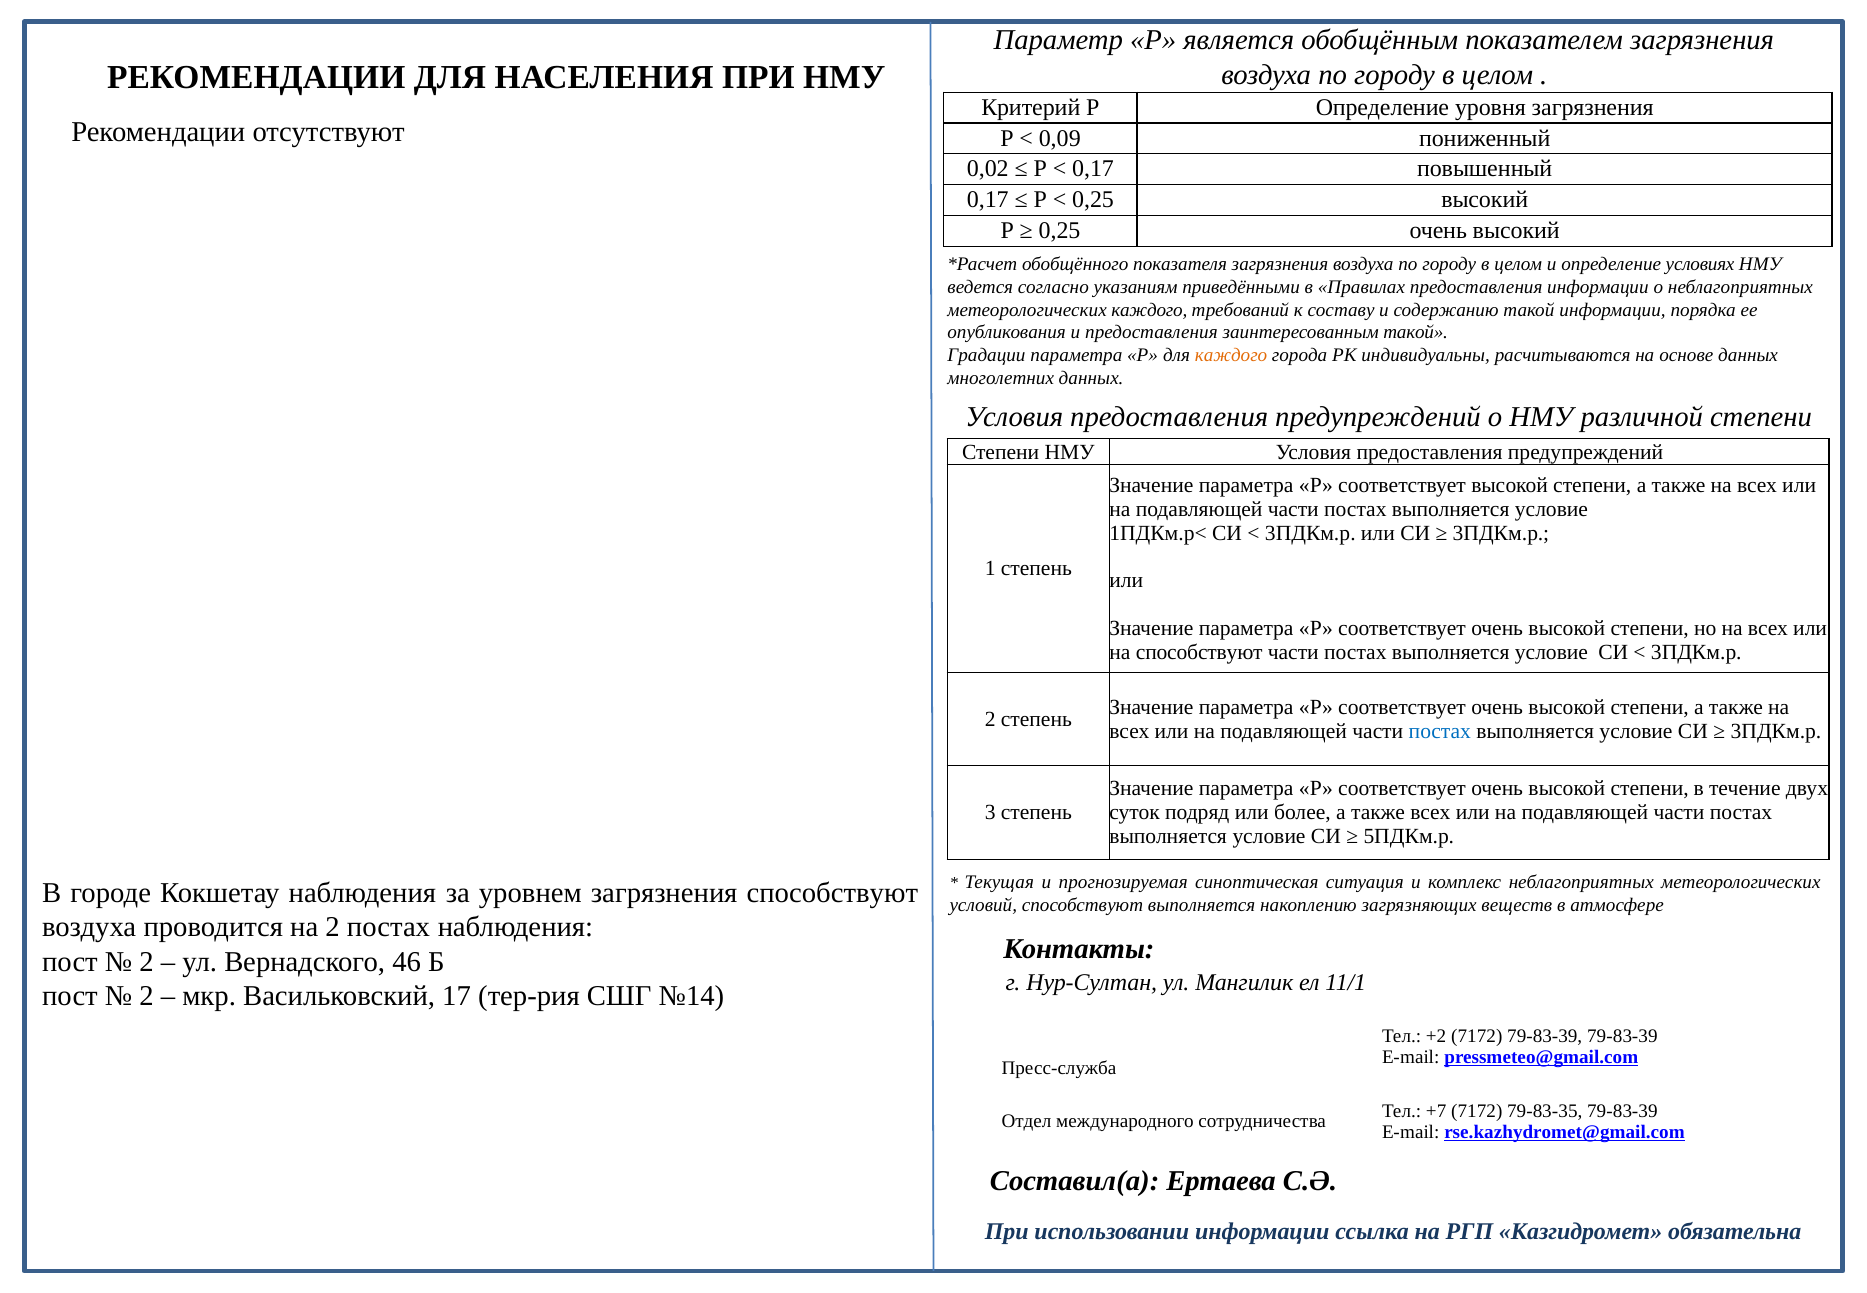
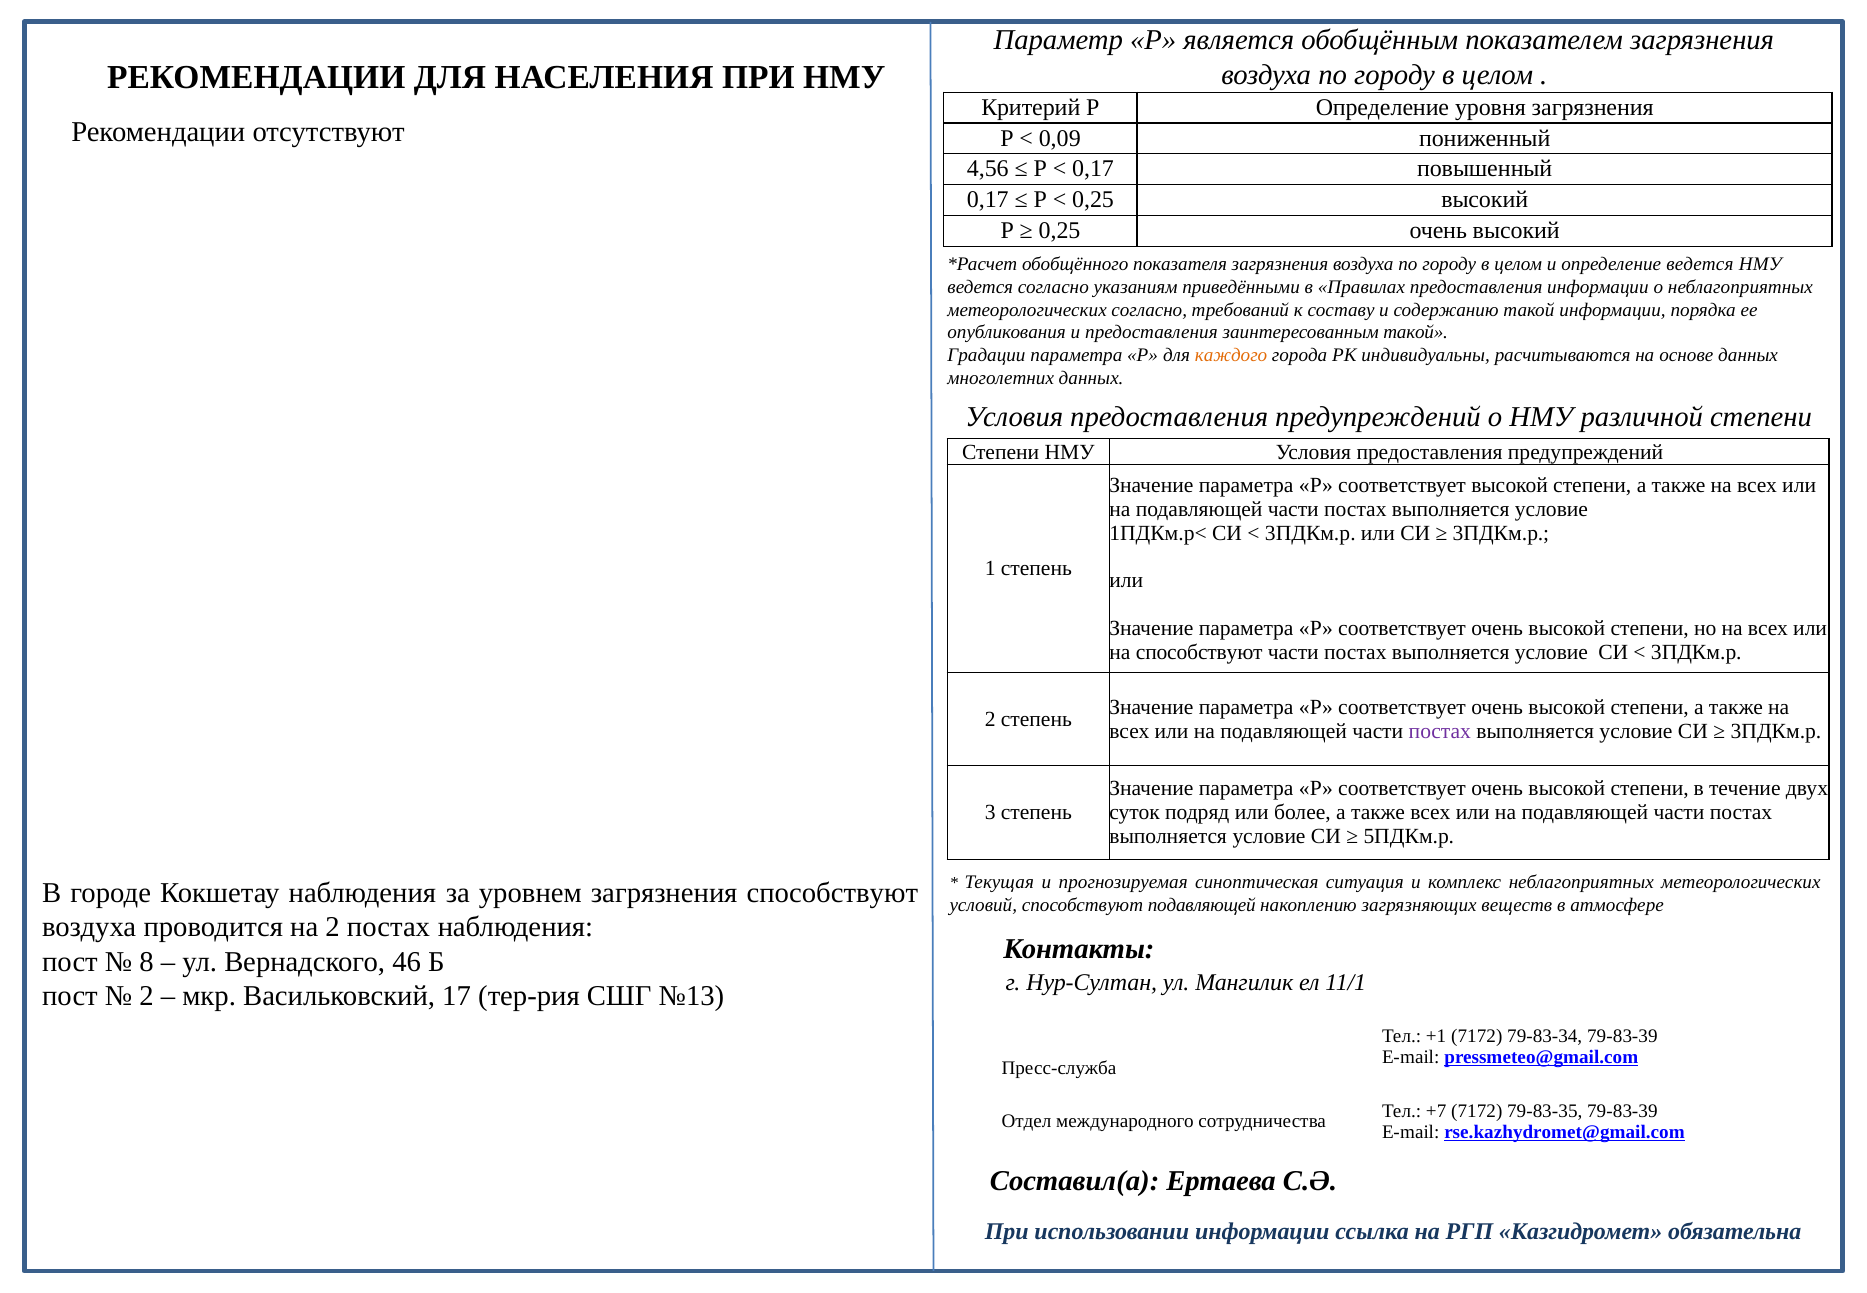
0,02: 0,02 -> 4,56 (988, 169)
определение условиях: условиях -> ведется (1700, 264)
метеорологических каждого: каждого -> согласно (1149, 310)
постах colour: blue -> purple (1440, 731)
способствуют выполняется: выполняется -> подавляющей (1202, 905)
2: 2 -> 8 (147, 961)
№14: №14 -> №13 (691, 996)
+2: +2 -> +1 (1436, 1036)
7172 79-83-39: 79-83-39 -> 79-83-34 (1545, 1036)
